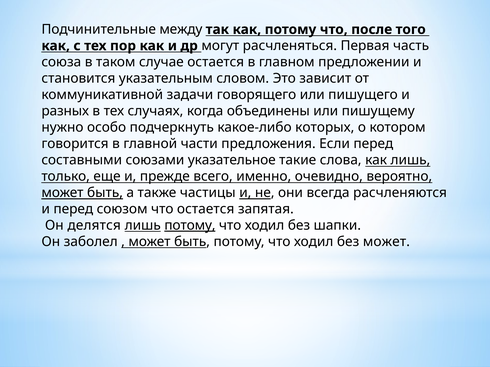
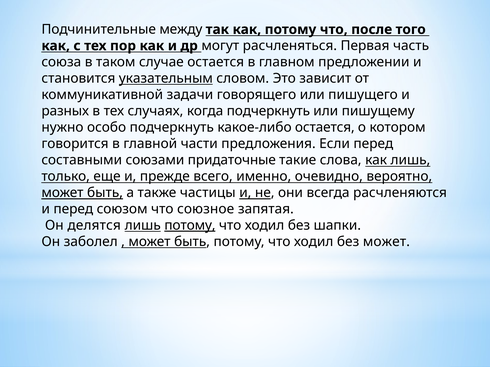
указательным underline: none -> present (166, 79)
когда объединены: объединены -> подчеркнуть (268, 111)
какое-либо которых: которых -> остается (325, 128)
указательное: указательное -> придаточные (232, 160)
что остается: остается -> союзное (206, 209)
